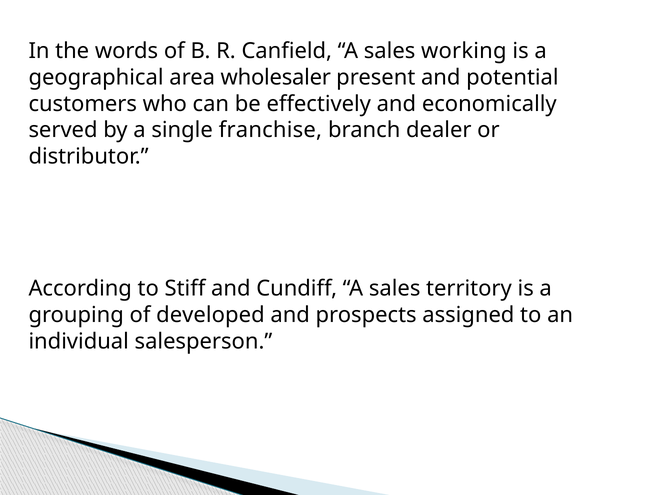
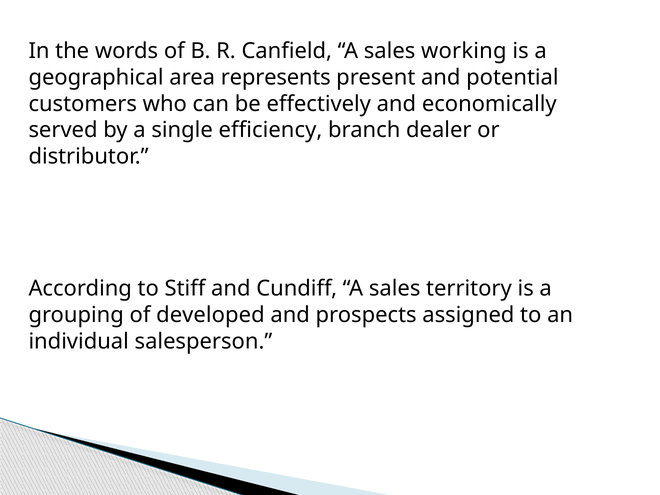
wholesaler: wholesaler -> represents (276, 77)
franchise: franchise -> efficiency (270, 130)
